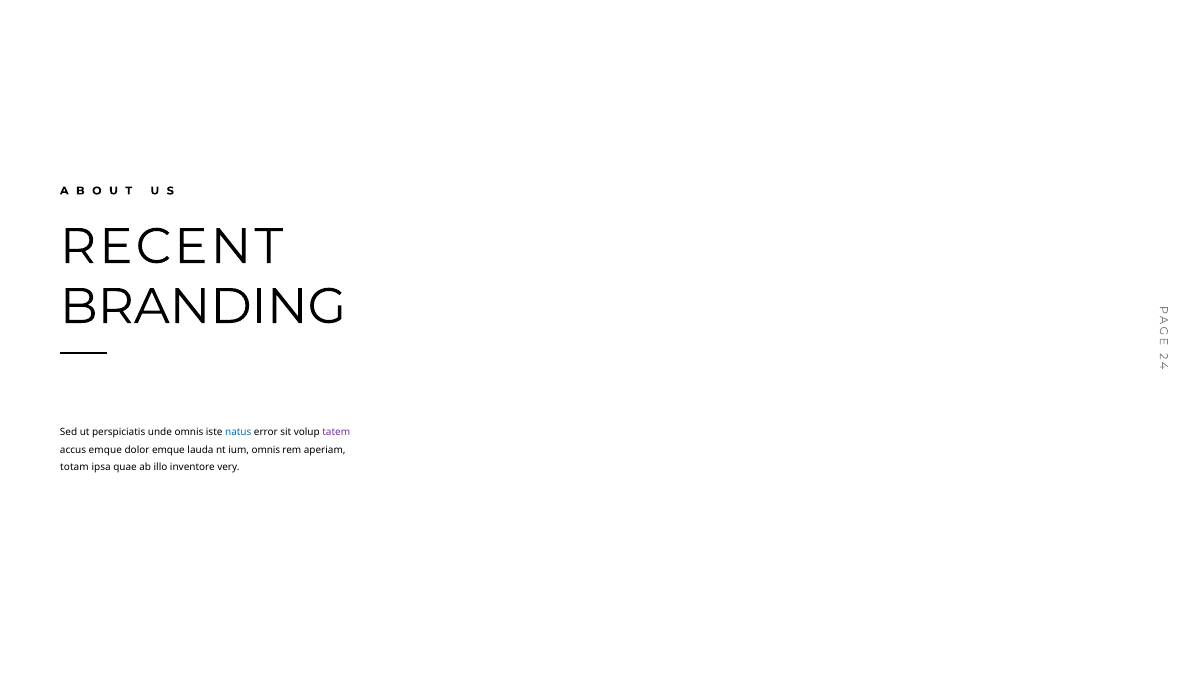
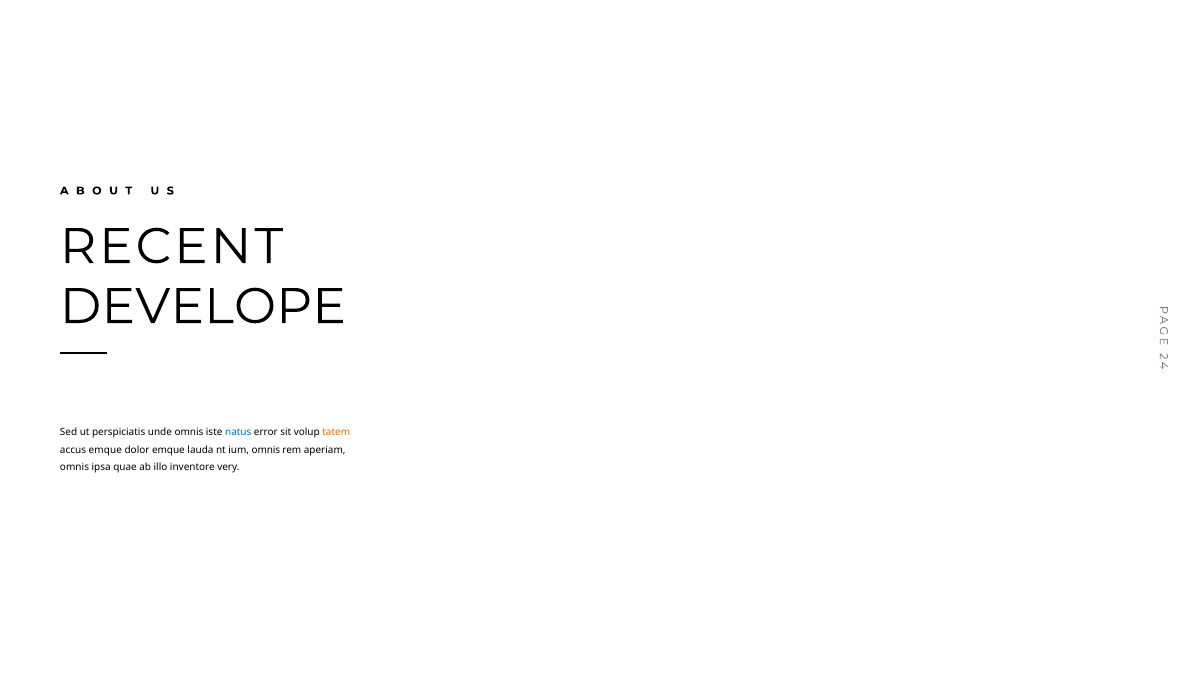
BRANDING: BRANDING -> DEVELOPE (203, 307)
tatem colour: purple -> orange (336, 432)
totam: totam -> omnis (75, 468)
